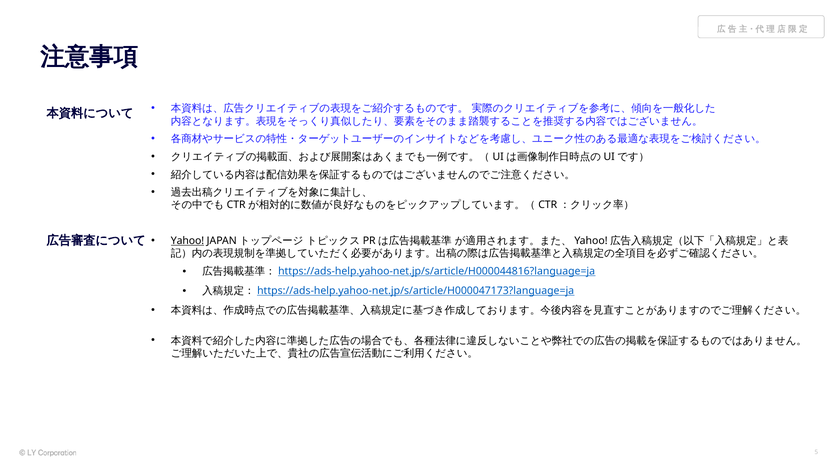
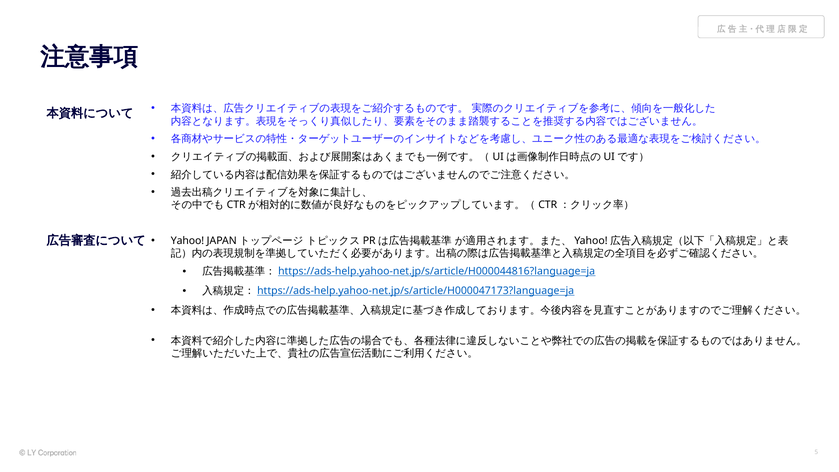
Yahoo underline: present -> none (187, 241)
